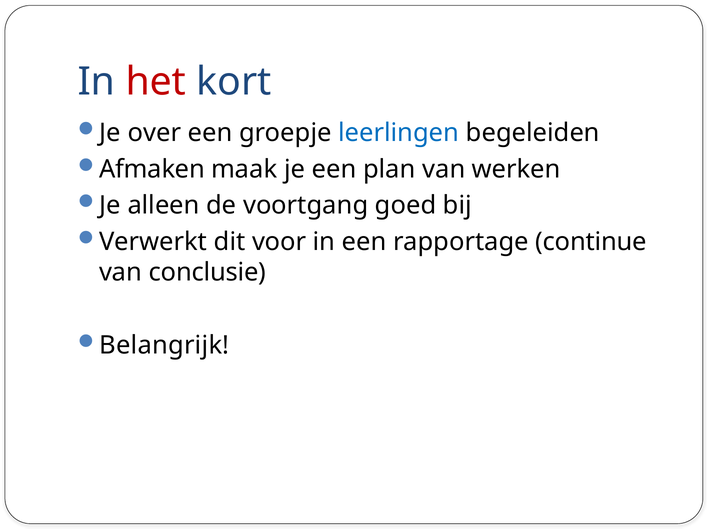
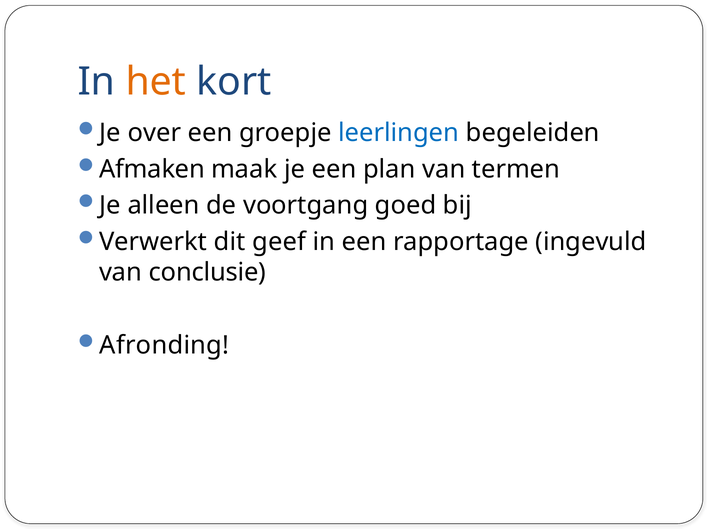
het colour: red -> orange (156, 82)
werken: werken -> termen (516, 169)
voor: voor -> geef (279, 242)
continue: continue -> ingevuld (591, 242)
Belangrijk: Belangrijk -> Afronding (164, 345)
